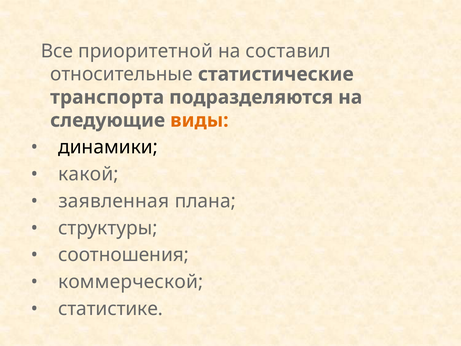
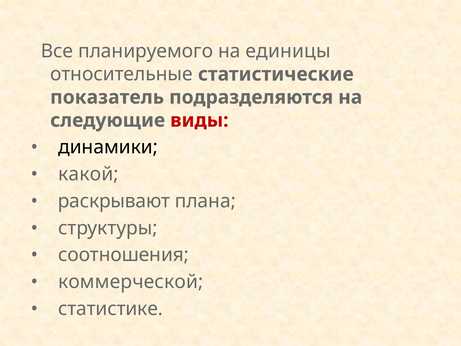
приоритетной: приоритетной -> планируемого (146, 51)
составил: составил -> единицы (288, 51)
транспорта: транспорта -> показатель (107, 97)
виды colour: orange -> red (199, 120)
заявленная: заявленная -> раскрывают (114, 201)
